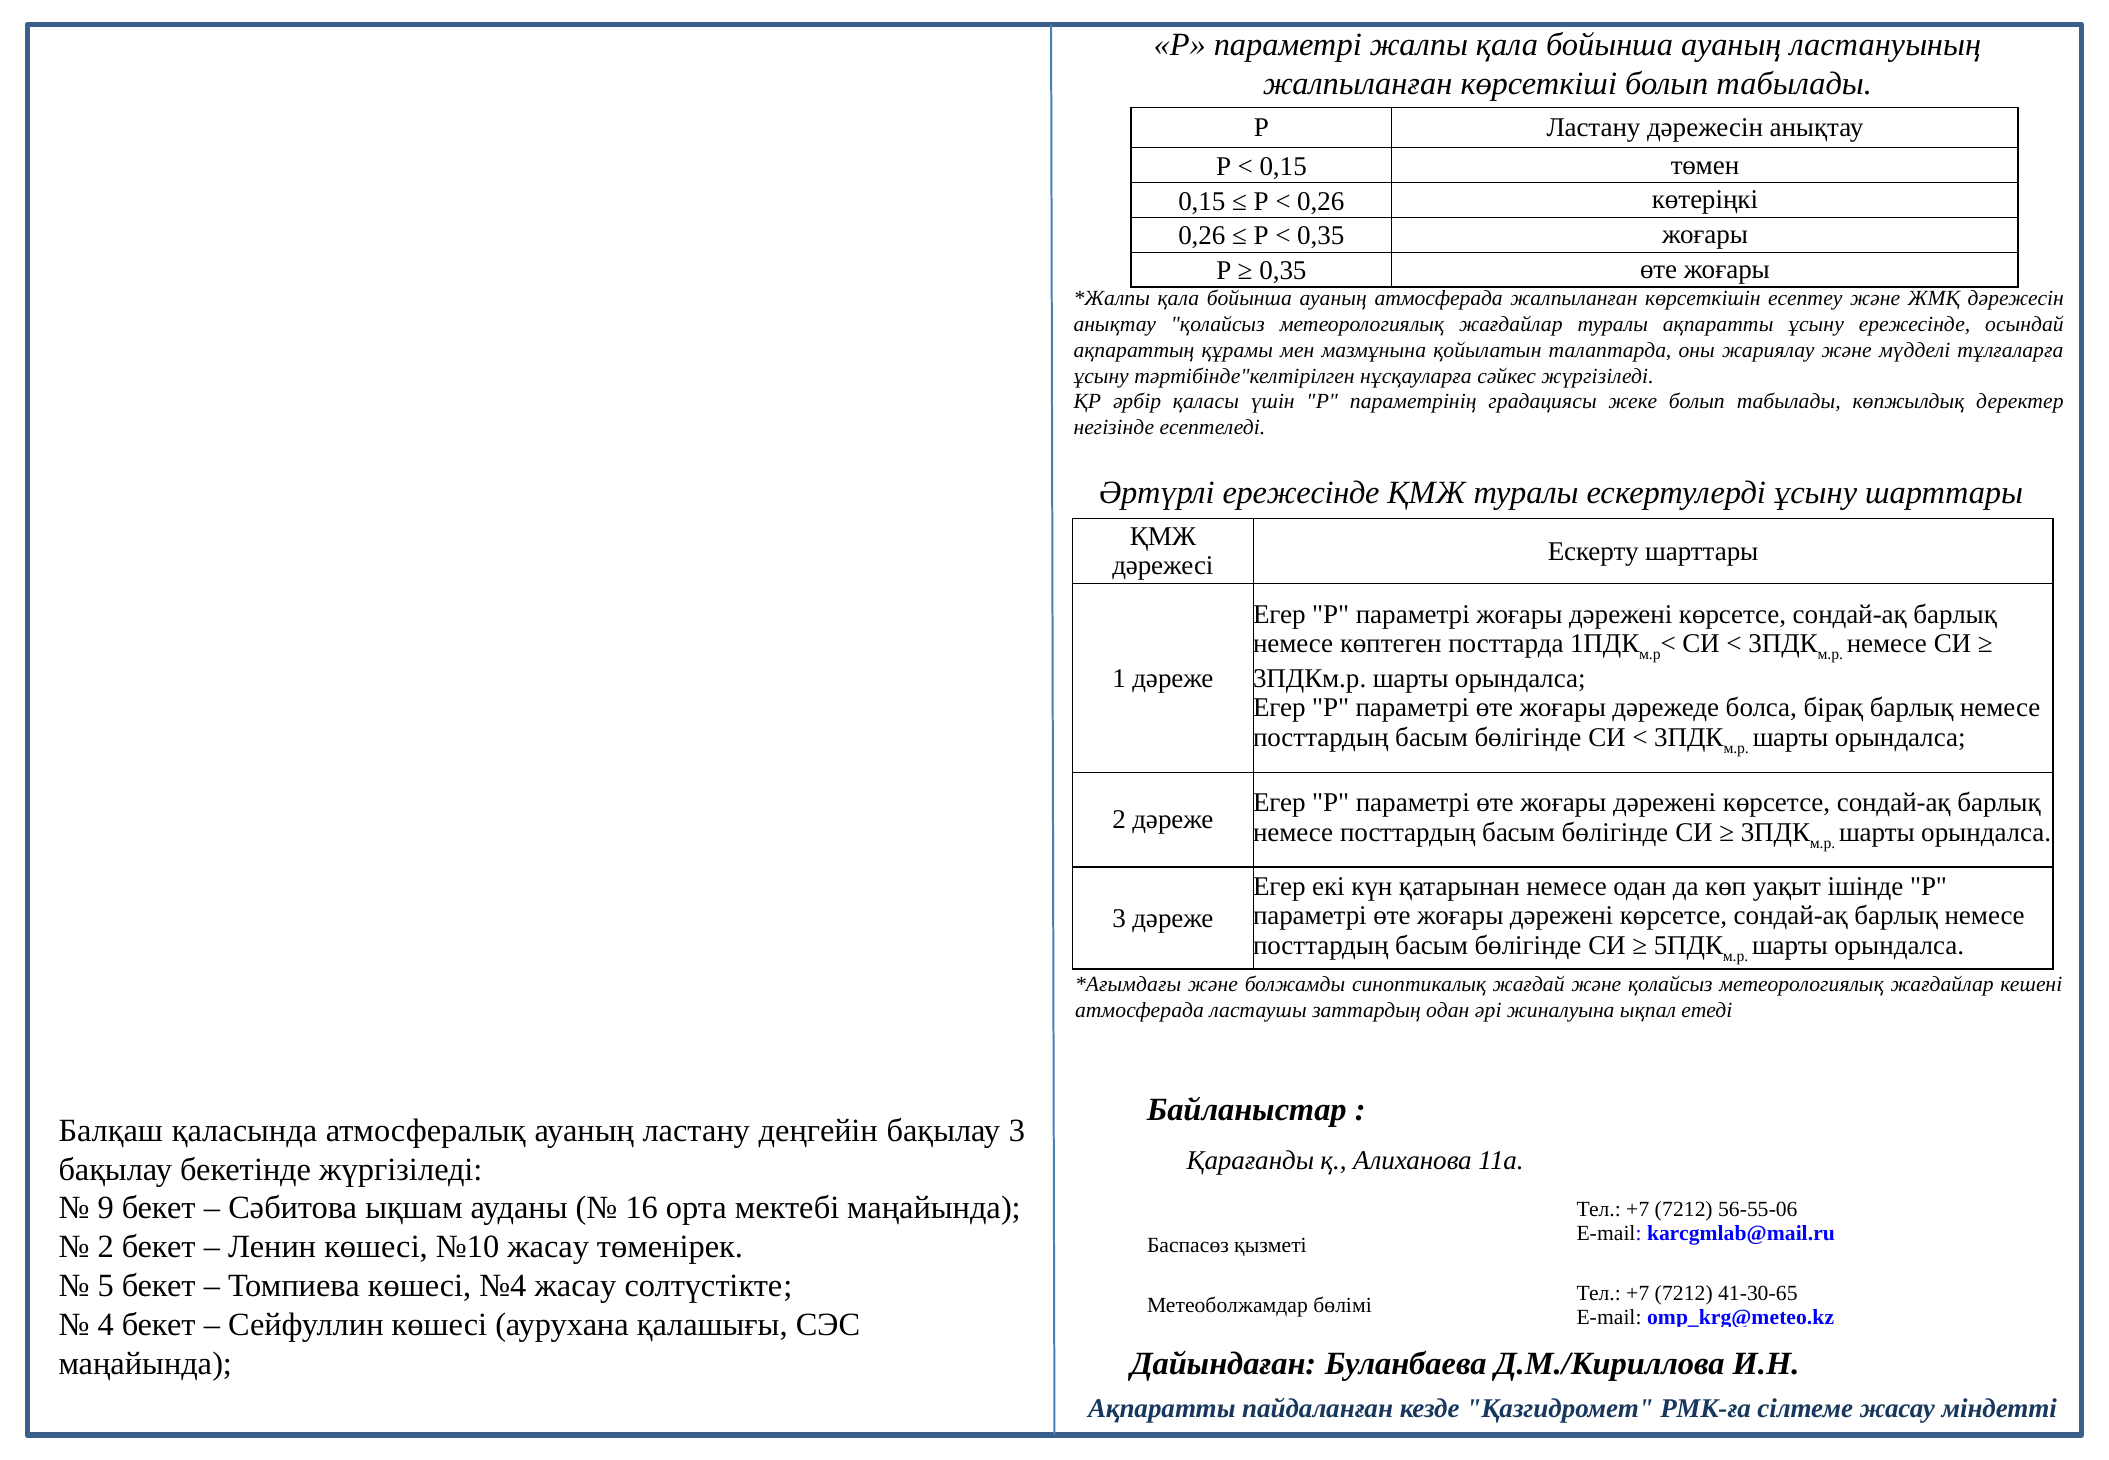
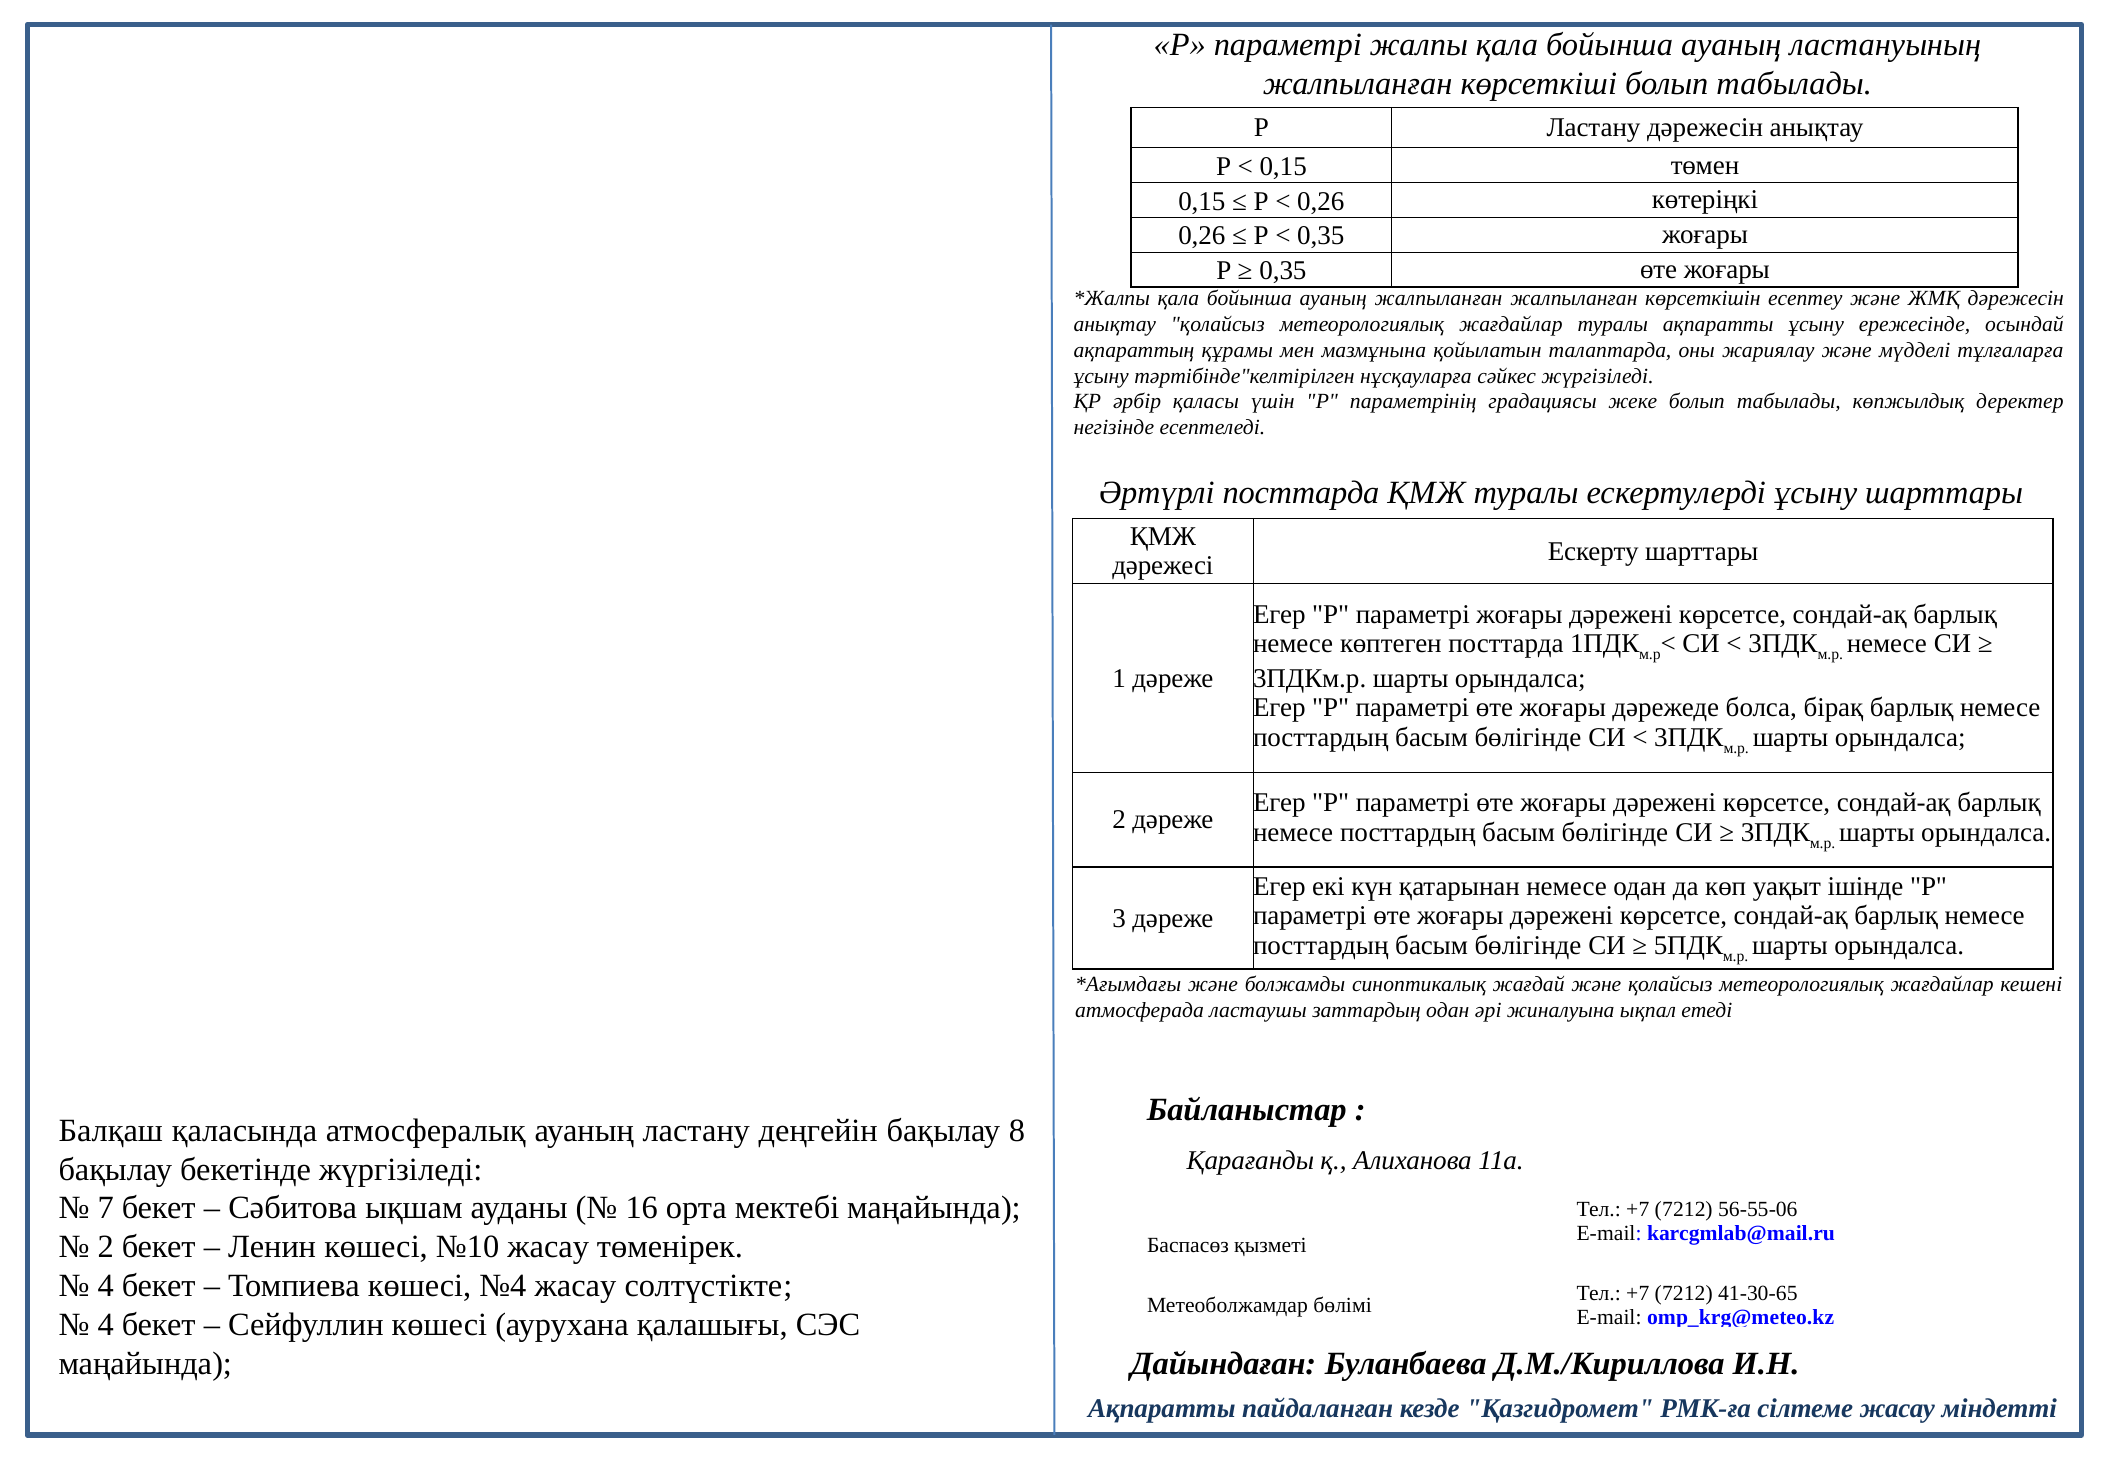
ауаның атмосферада: атмосферада -> жалпыланған (1439, 298)
Әртүрлі ережесінде: ережесінде -> посттарда (1301, 493)
бақылау 3: 3 -> 8 (1017, 1130)
9: 9 -> 7 (106, 1208)
5: 5 -> 4 (106, 1286)
